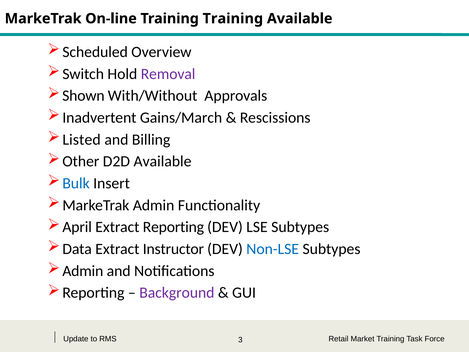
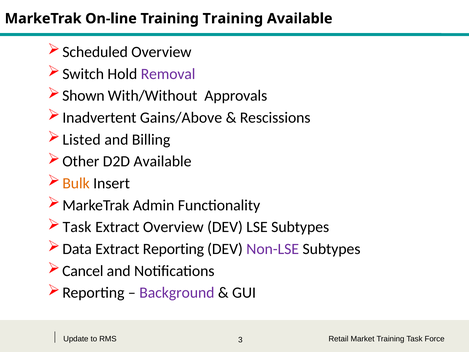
Gains/March: Gains/March -> Gains/Above (181, 118)
Bulk colour: blue -> orange (76, 183)
April: April -> Task (77, 227)
Extract Reporting: Reporting -> Overview (173, 227)
Extract Instructor: Instructor -> Reporting (173, 249)
Non-LSE colour: blue -> purple (273, 249)
Admin: Admin -> Cancel (83, 271)
